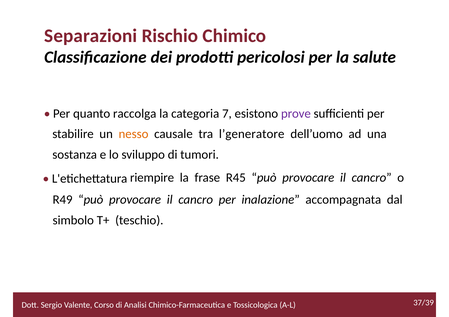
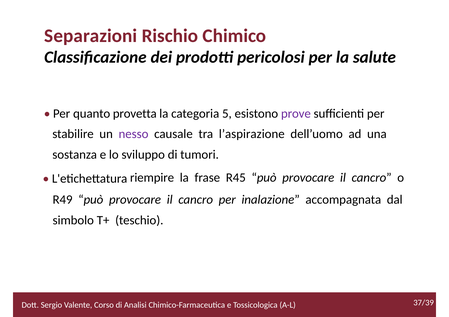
raccolga: raccolga -> provetta (135, 114)
7: 7 -> 5 (227, 114)
nesso colour: orange -> purple (134, 134)
l’generatore: l’generatore -> l’aspirazione (252, 134)
